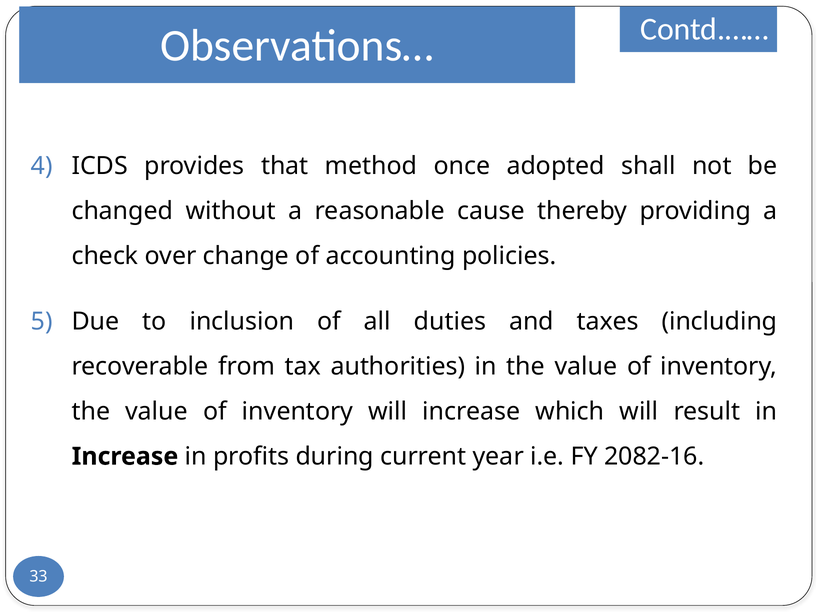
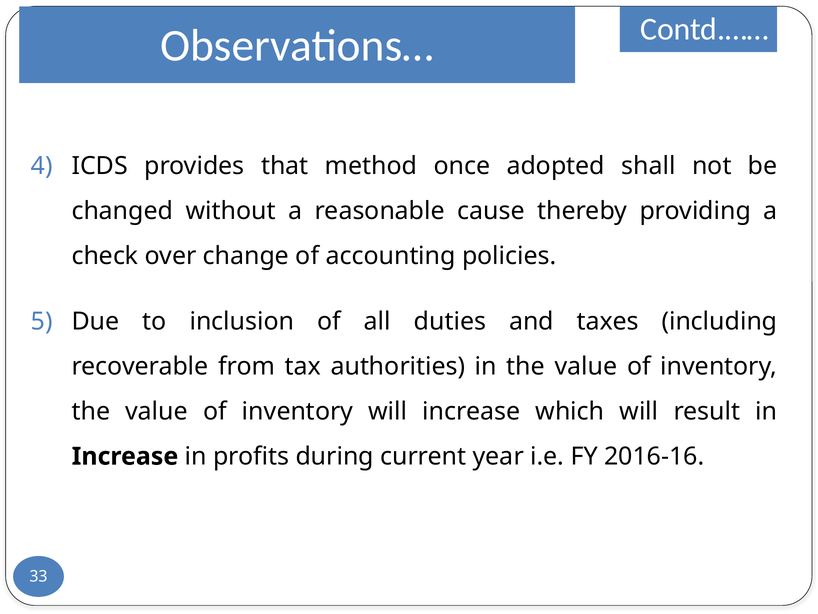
2082-16: 2082-16 -> 2016-16 (654, 456)
